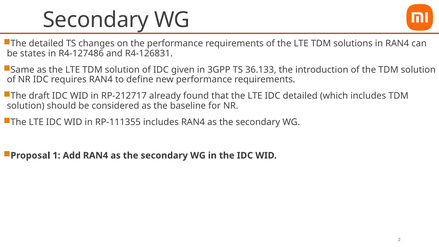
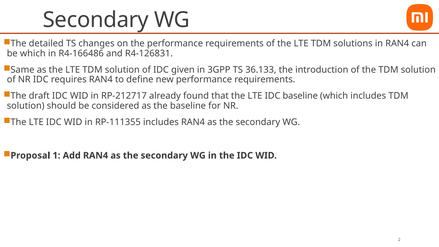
be states: states -> which (33, 53)
R4-127486: R4-127486 -> R4-166486 (81, 53)
IDC detailed: detailed -> baseline (300, 96)
